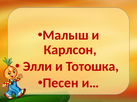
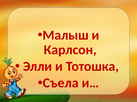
Песен: Песен -> Съела (61, 84)
